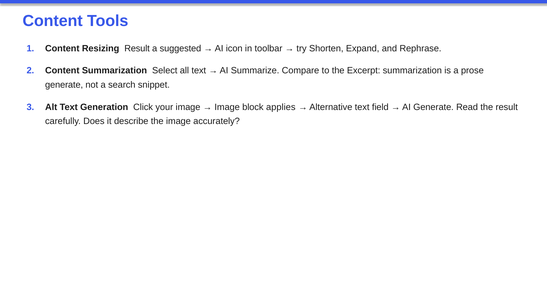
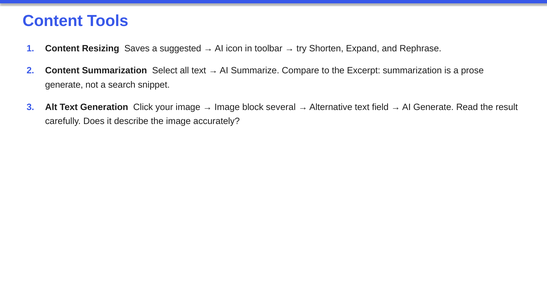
Resizing Result: Result -> Saves (137, 48)
applies: applies -> several (281, 107)
